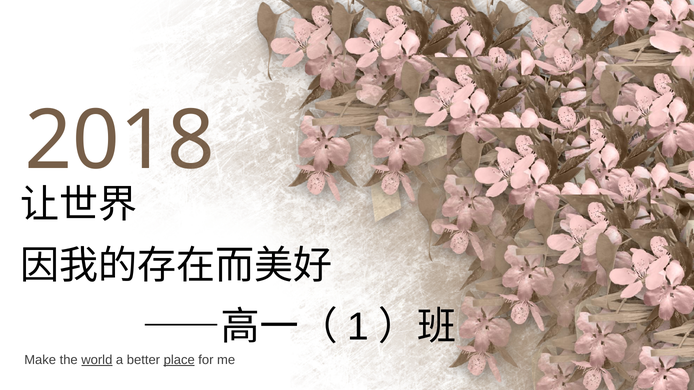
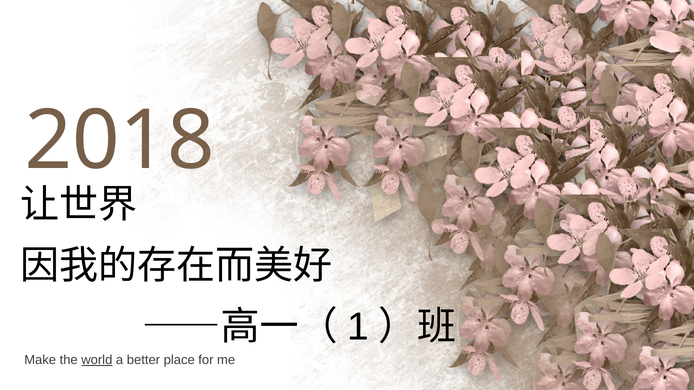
place underline: present -> none (179, 360)
